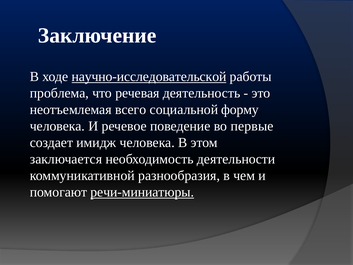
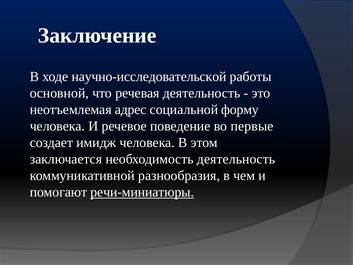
научно-исследовательской underline: present -> none (149, 77)
проблема: проблема -> основной (59, 93)
всего: всего -> адрес (131, 110)
необходимость деятельности: деятельности -> деятельность (236, 159)
